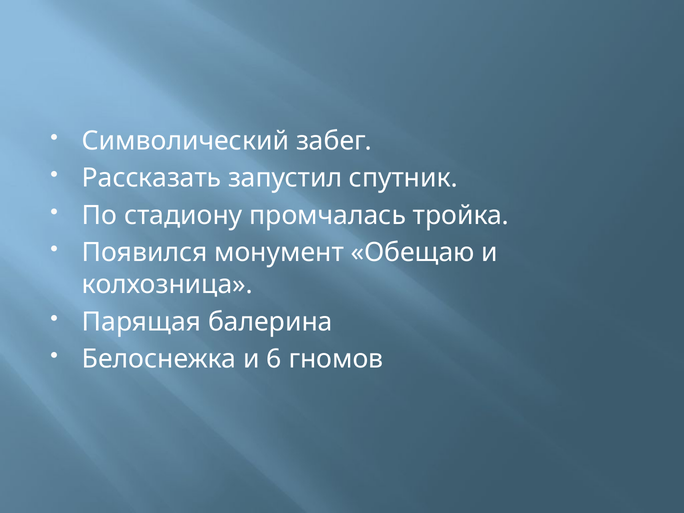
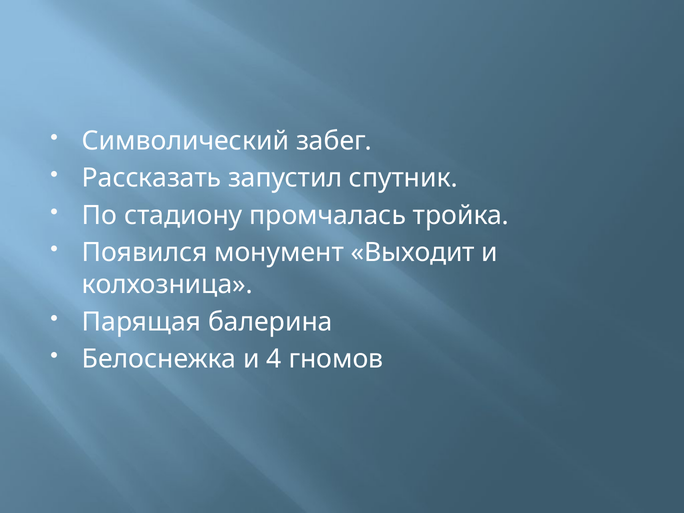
Обещаю: Обещаю -> Выходит (413, 253)
6: 6 -> 4 (274, 359)
